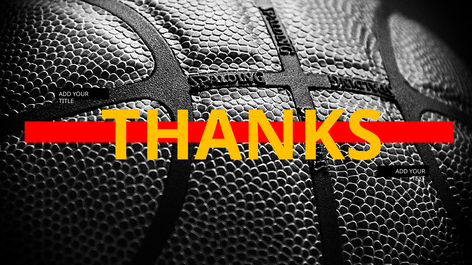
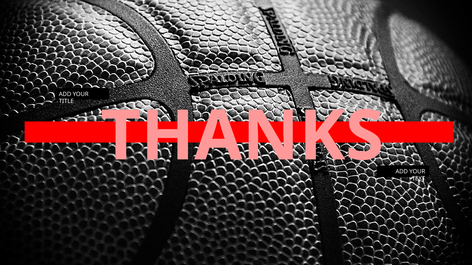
THANKS colour: yellow -> pink (242, 136)
